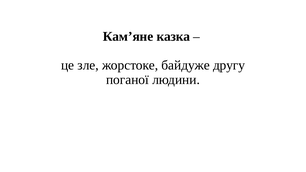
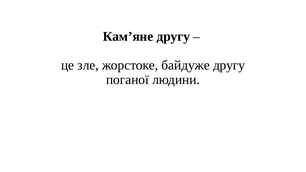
Кам’яне казка: казка -> другу (173, 36)
